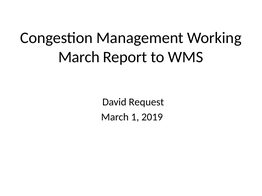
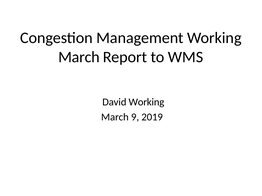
David Request: Request -> Working (146, 102)
1: 1 -> 9 (135, 117)
